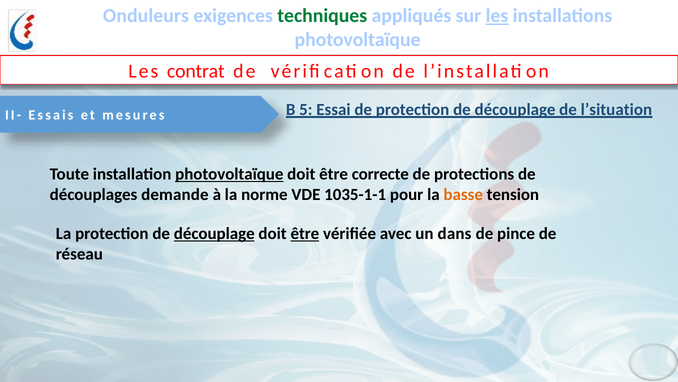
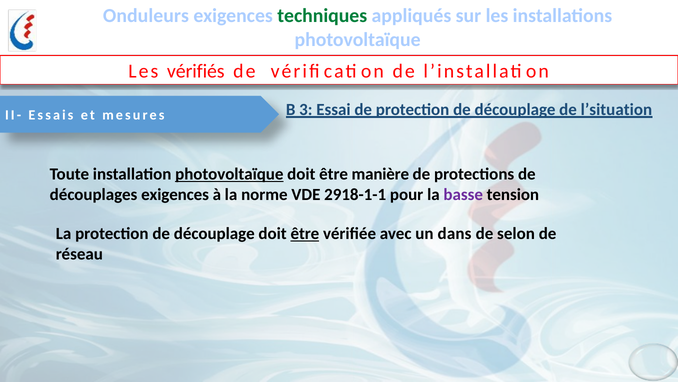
les underline: present -> none (497, 16)
contrat: contrat -> vérifiés (196, 71)
5: 5 -> 3 (306, 110)
correcte: correcte -> manière (380, 174)
découplages demande: demande -> exigences (175, 194)
1035-1-1: 1035-1-1 -> 2918-1-1 (355, 194)
basse colour: orange -> purple (463, 194)
découplage underline: present -> none (214, 233)
pince: pince -> selon (516, 233)
